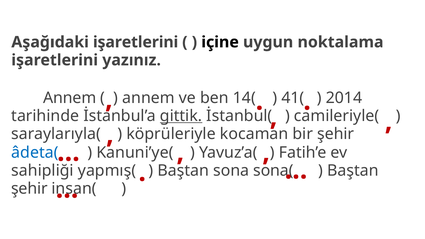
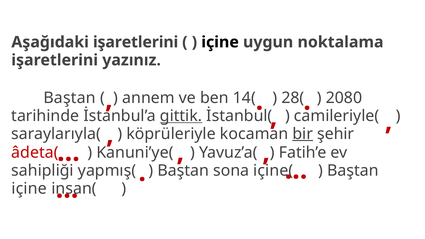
Annem: Annem -> Baştan (70, 98)
41(: 41( -> 28( (293, 98)
2014: 2014 -> 2080 (344, 98)
bir underline: none -> present (303, 134)
âdeta( colour: blue -> red (35, 153)
sona(: sona( -> içine( (273, 171)
şehir: şehir -> içine (29, 189)
